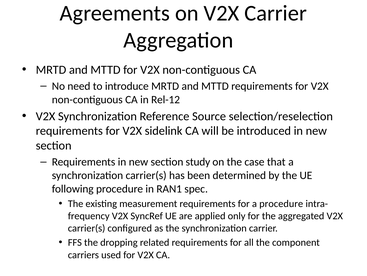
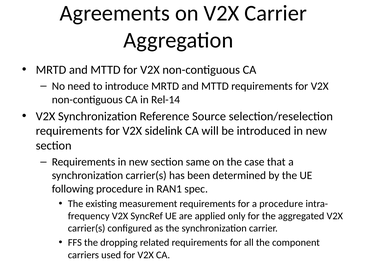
Rel-12: Rel-12 -> Rel-14 (166, 99)
study: study -> same (198, 161)
